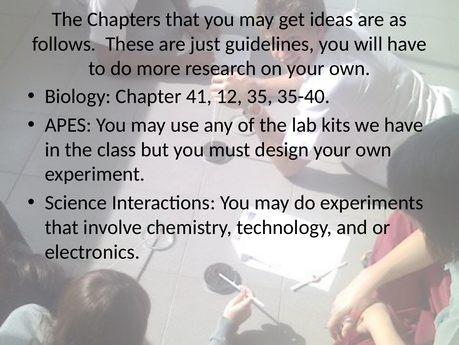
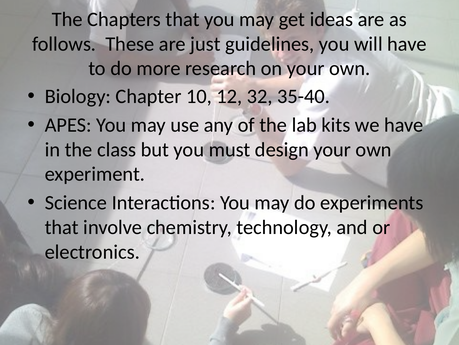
41: 41 -> 10 (199, 96)
35: 35 -> 32 (260, 96)
